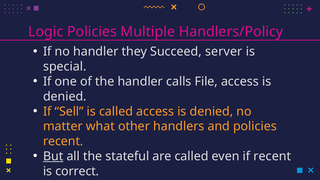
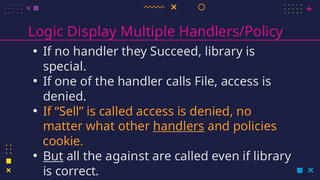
Logic Policies: Policies -> Display (92, 32)
Succeed server: server -> library (224, 52)
handlers underline: none -> present (179, 126)
recent: recent -> cookie (63, 141)
stateful: stateful -> against (127, 156)
if recent: recent -> library (272, 156)
